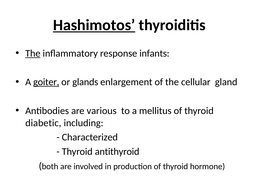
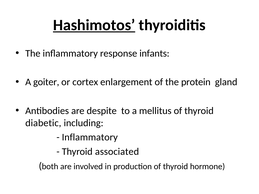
The underline: present -> none (33, 53)
goiter underline: present -> none (46, 82)
glands: glands -> cortex (85, 82)
cellular: cellular -> protein (196, 82)
various: various -> despite (102, 111)
Characterized: Characterized -> Inflammatory (90, 137)
antithyroid: antithyroid -> associated (117, 152)
